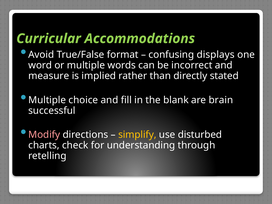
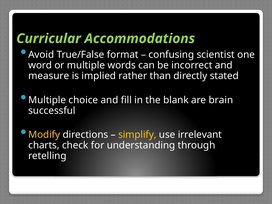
displays: displays -> scientist (216, 55)
Modify colour: pink -> yellow (44, 135)
disturbed: disturbed -> irrelevant (200, 135)
